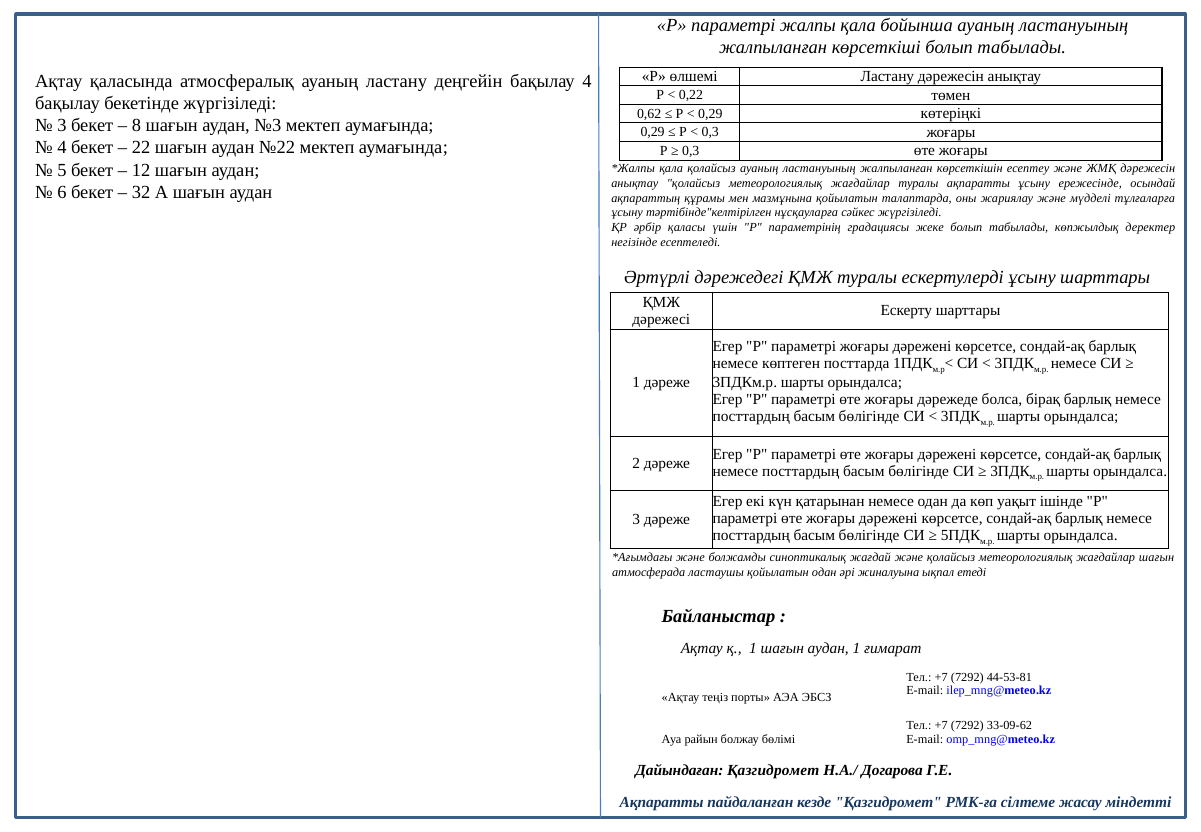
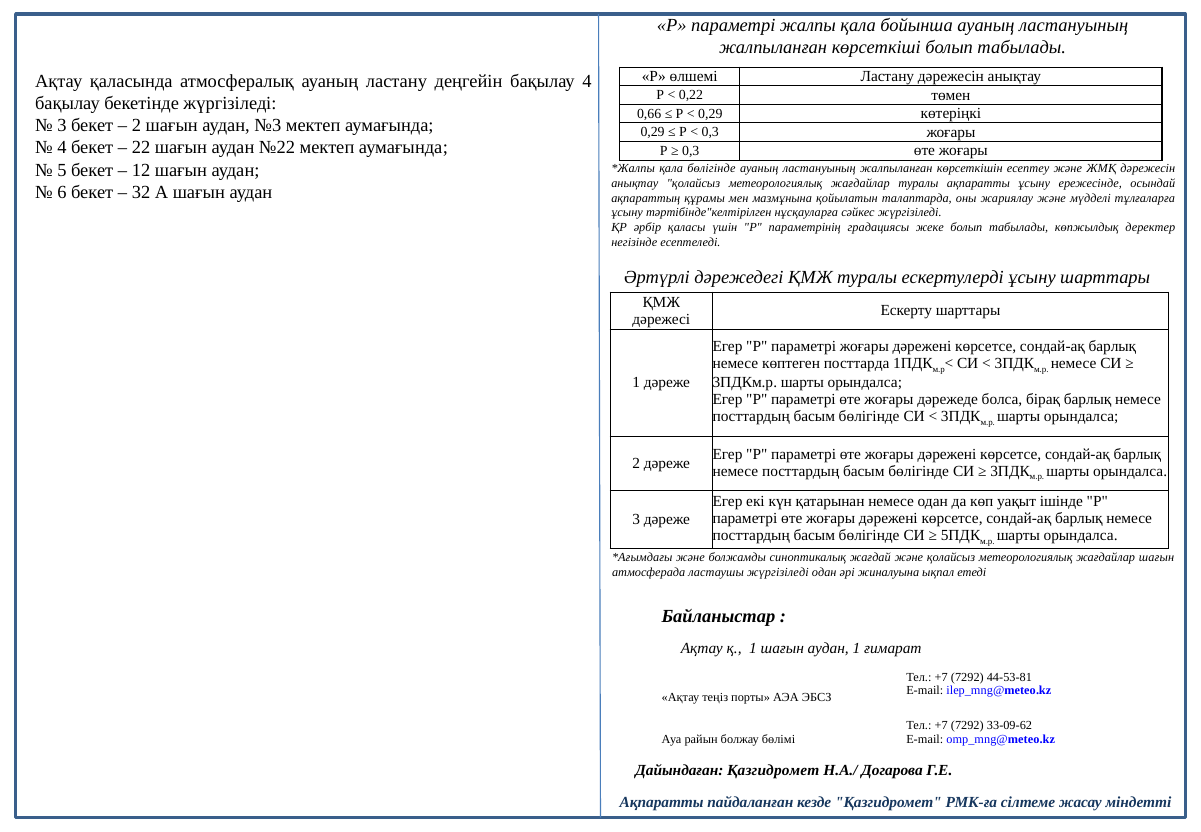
0,62: 0,62 -> 0,66 (649, 113)
8: 8 -> 2 (136, 126)
қала қолайсыз: қолайсыз -> бөлігінде (711, 168)
ластаушы қойылатын: қойылатын -> жүргізіледі (778, 572)
